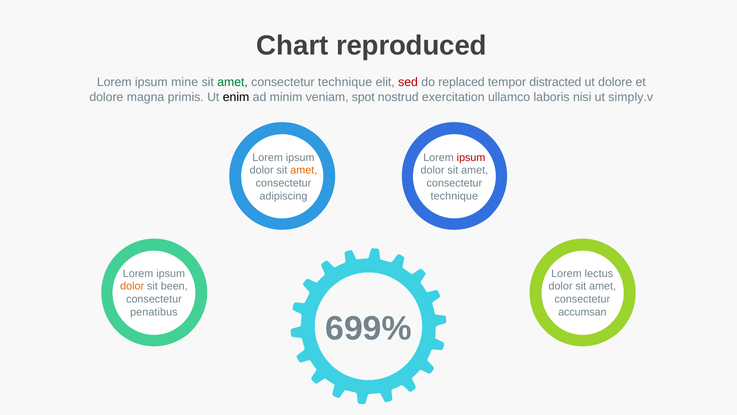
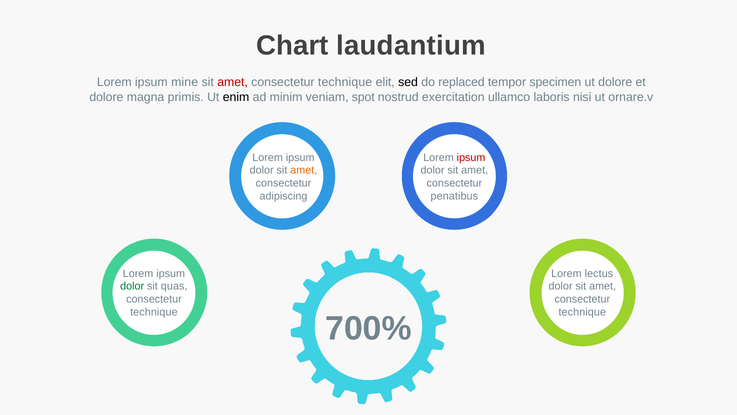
reproduced: reproduced -> laudantium (411, 45)
amet colour: green -> red (233, 82)
sed colour: red -> black (408, 82)
distracted: distracted -> specimen (555, 82)
simply.v: simply.v -> ornare.v (631, 97)
technique: technique -> penatibus (454, 196)
dolor colour: orange -> green (132, 286)
been: been -> quas (174, 286)
penatibus: penatibus -> technique (154, 312)
accumsan: accumsan -> technique (582, 312)
699%: 699% -> 700% (368, 328)
